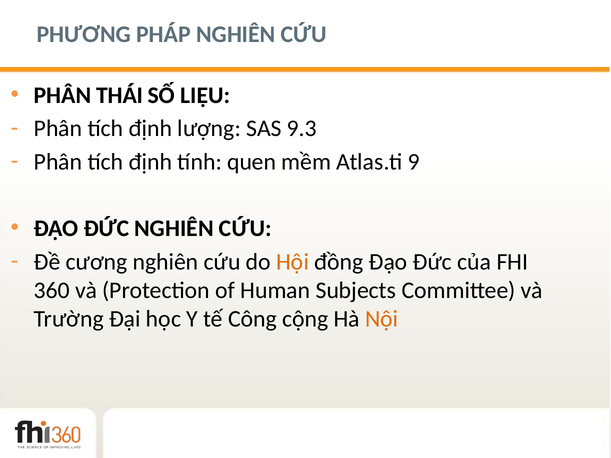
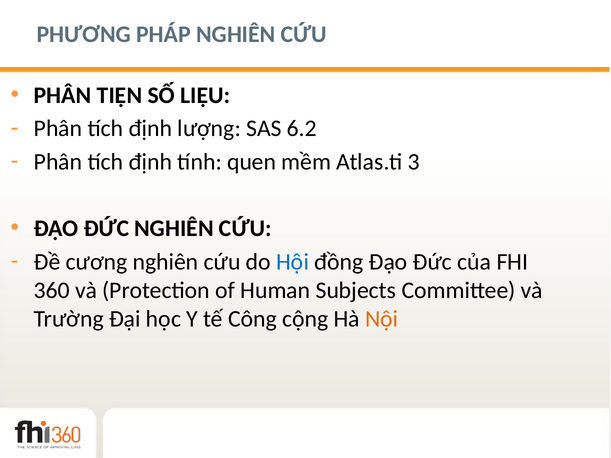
THÁI: THÁI -> TIỆN (119, 95)
9.3: 9.3 -> 6.2 (302, 129)
9: 9 -> 3 (414, 162)
Hội colour: orange -> blue (293, 262)
